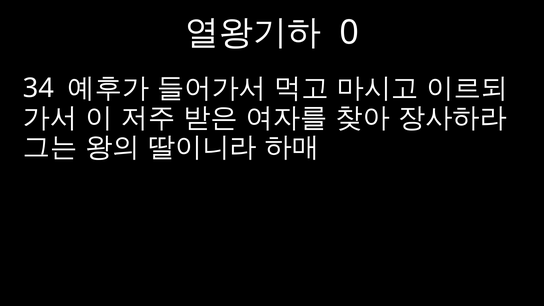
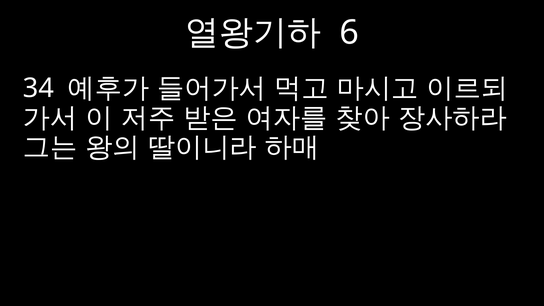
0: 0 -> 6 (349, 33)
